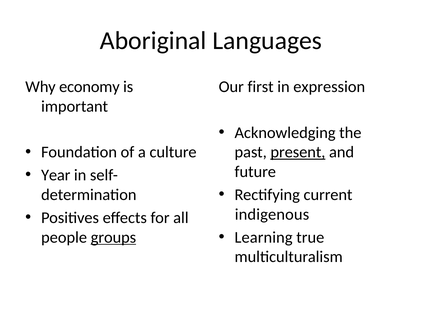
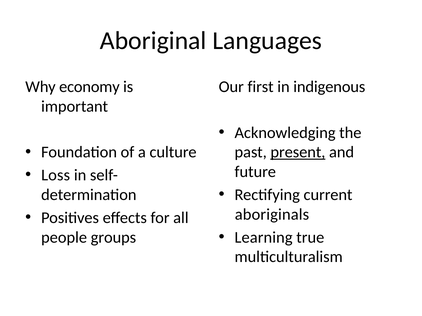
expression: expression -> indigenous (329, 87)
Year: Year -> Loss (56, 175)
indigenous: indigenous -> aboriginals (272, 215)
groups underline: present -> none (113, 238)
